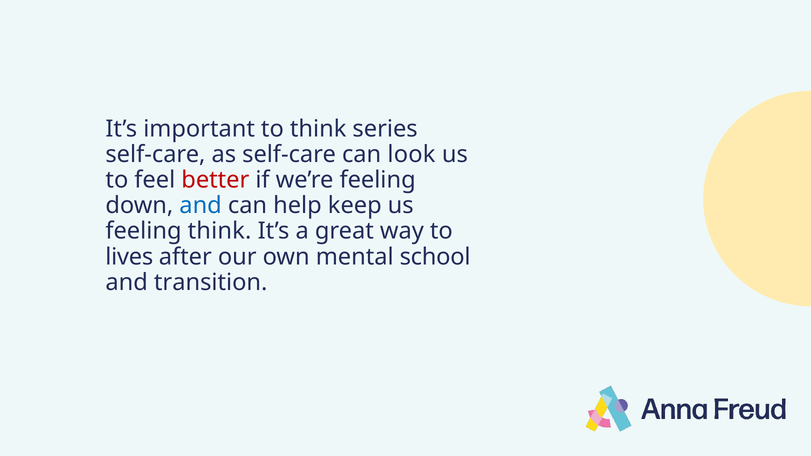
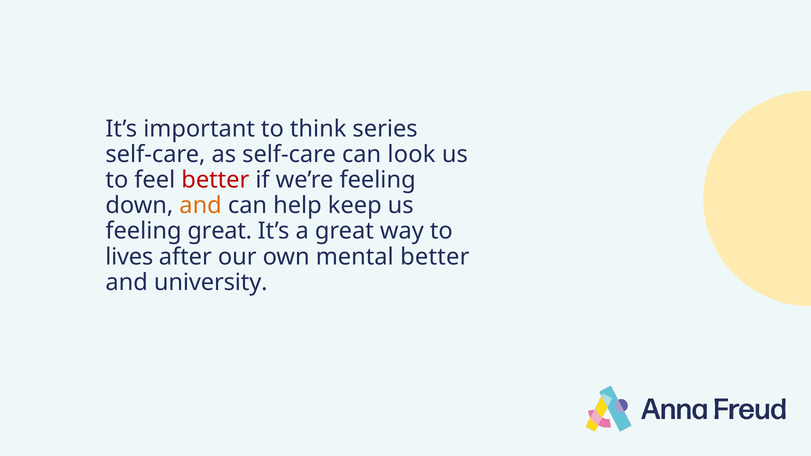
and colour: blue -> orange (201, 206)
feeling think: think -> great (220, 231)
mental school: school -> better (435, 257)
transition: transition -> university (211, 282)
